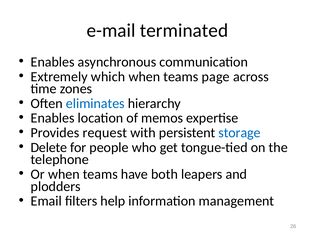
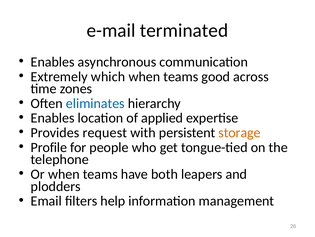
page: page -> good (216, 76)
memos: memos -> applied (162, 118)
storage colour: blue -> orange (240, 132)
Delete: Delete -> Profile (49, 147)
